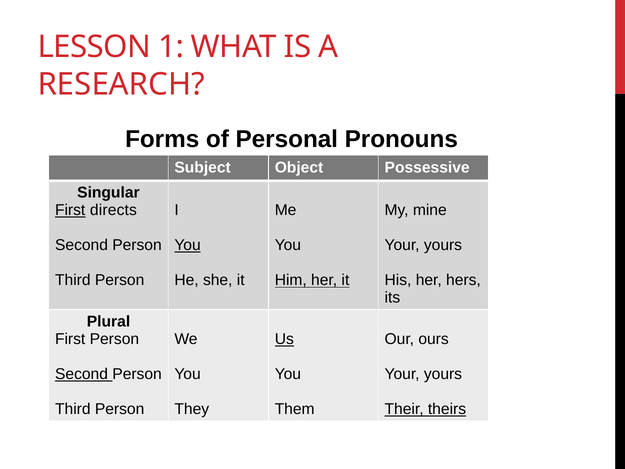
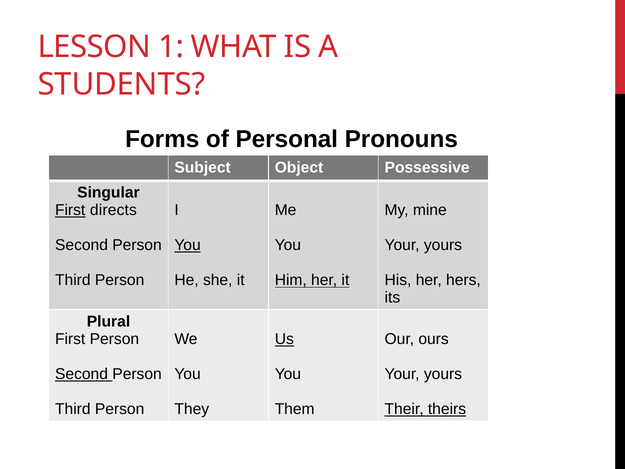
RESEARCH: RESEARCH -> STUDENTS (121, 84)
